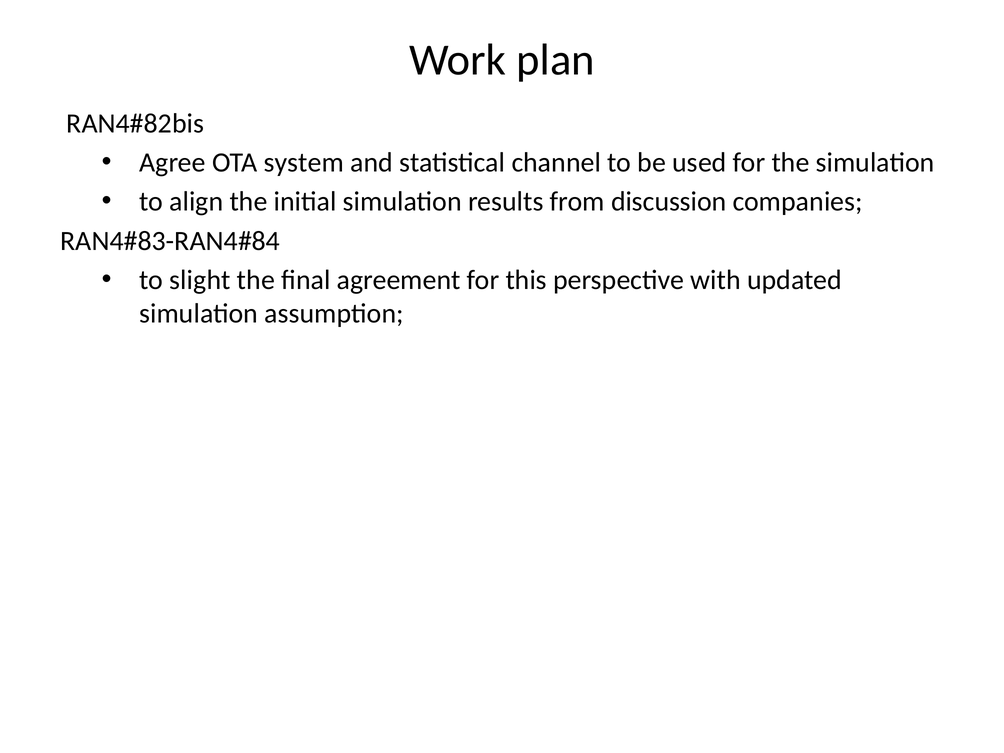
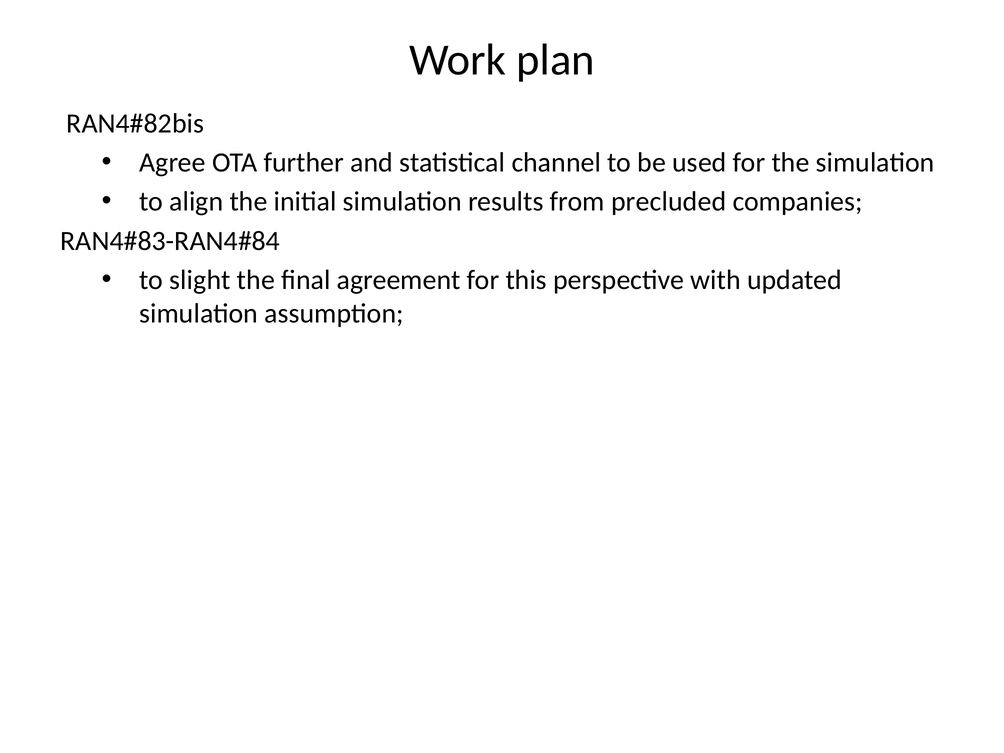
system: system -> further (304, 163)
discussion: discussion -> precluded (669, 202)
